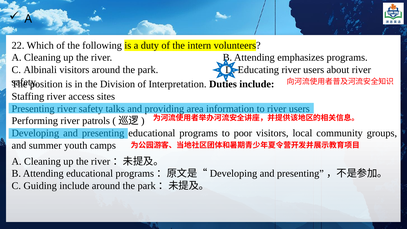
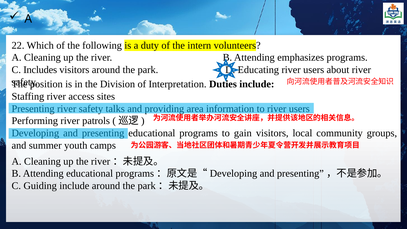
Albinali: Albinali -> Includes (40, 70)
poor: poor -> gain (243, 133)
